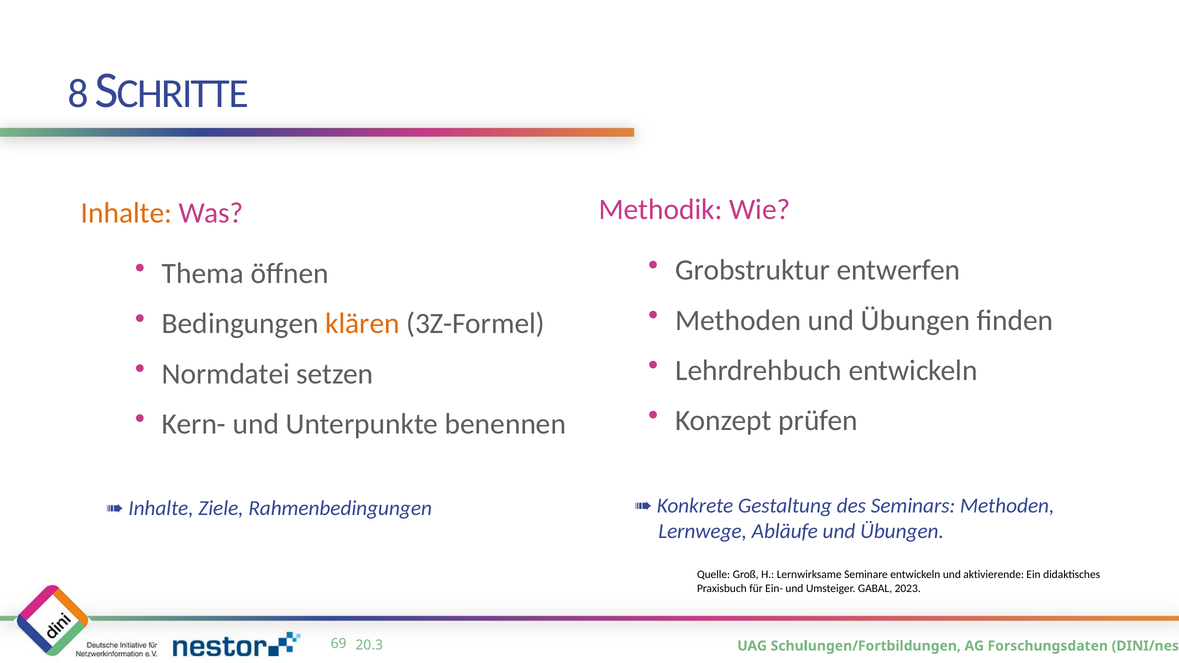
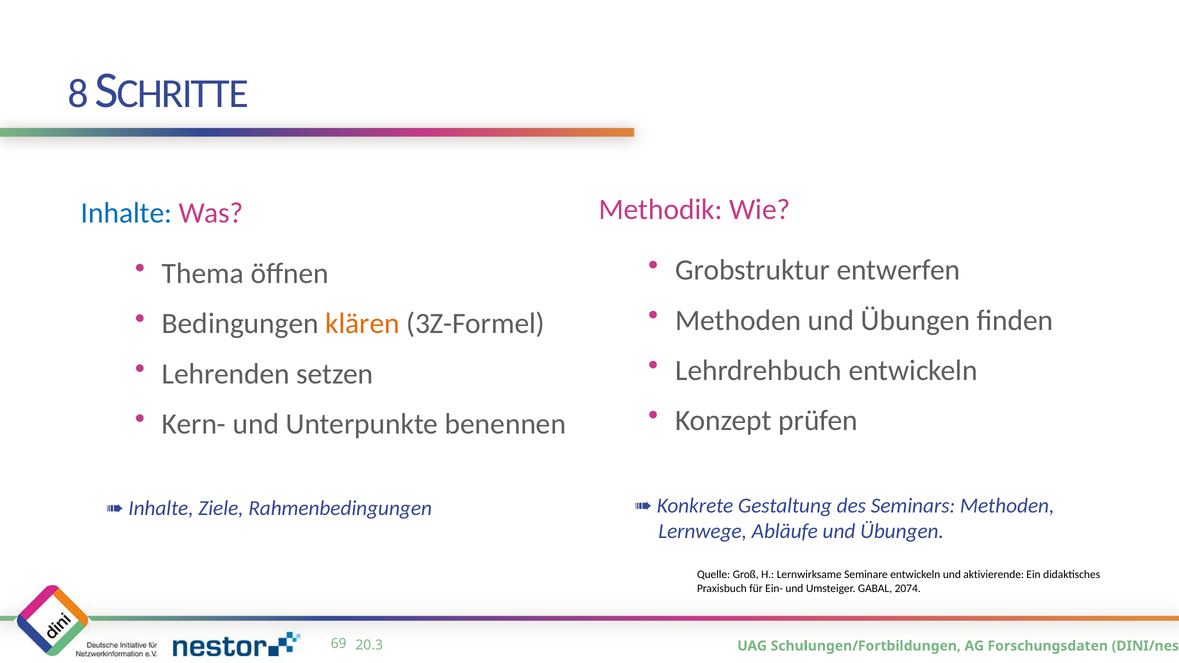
Inhalte colour: orange -> blue (127, 213)
Normdatei: Normdatei -> Lehrenden (226, 374)
2023: 2023 -> 2074 (908, 588)
